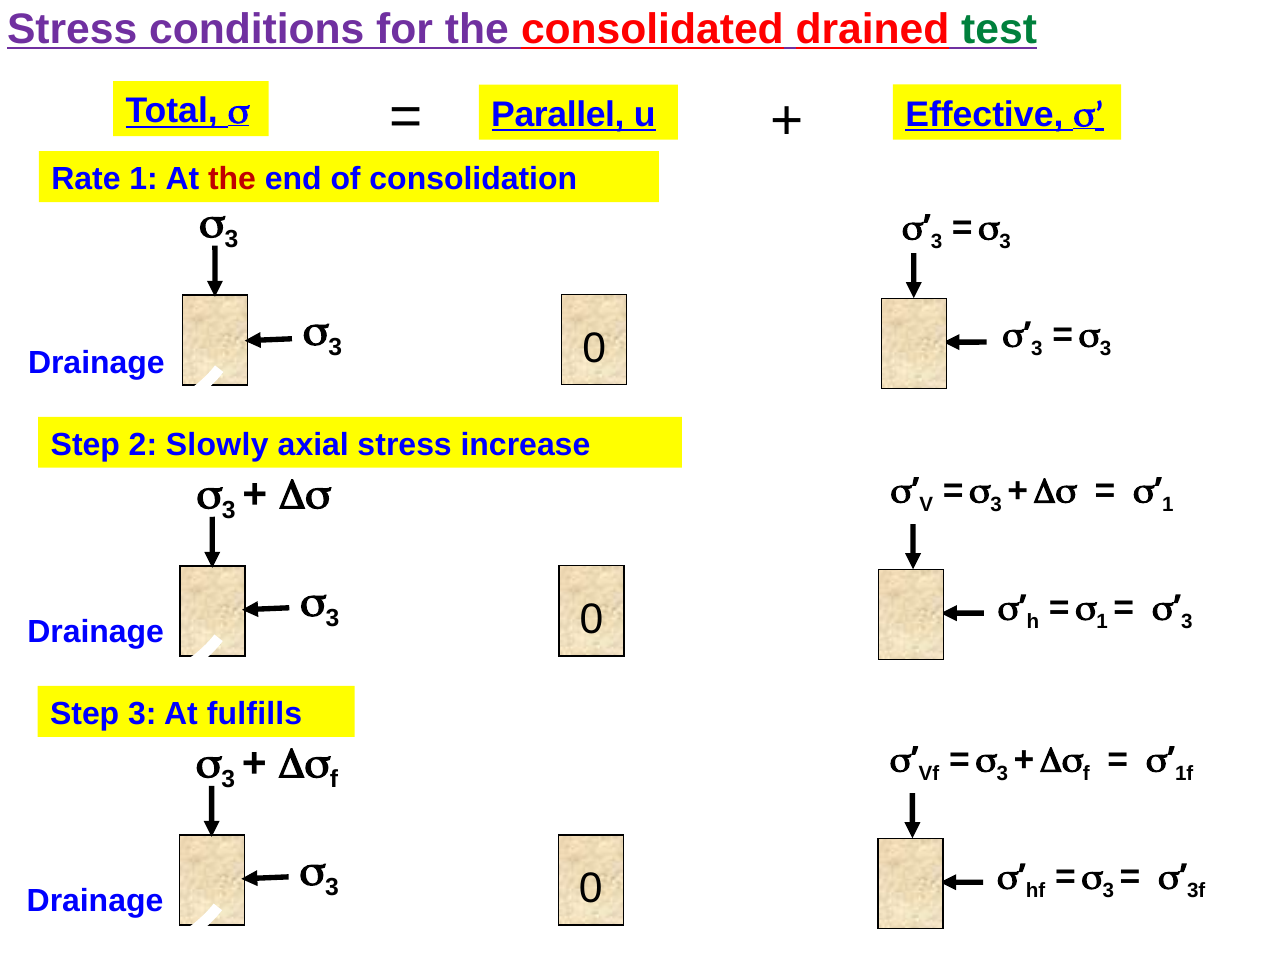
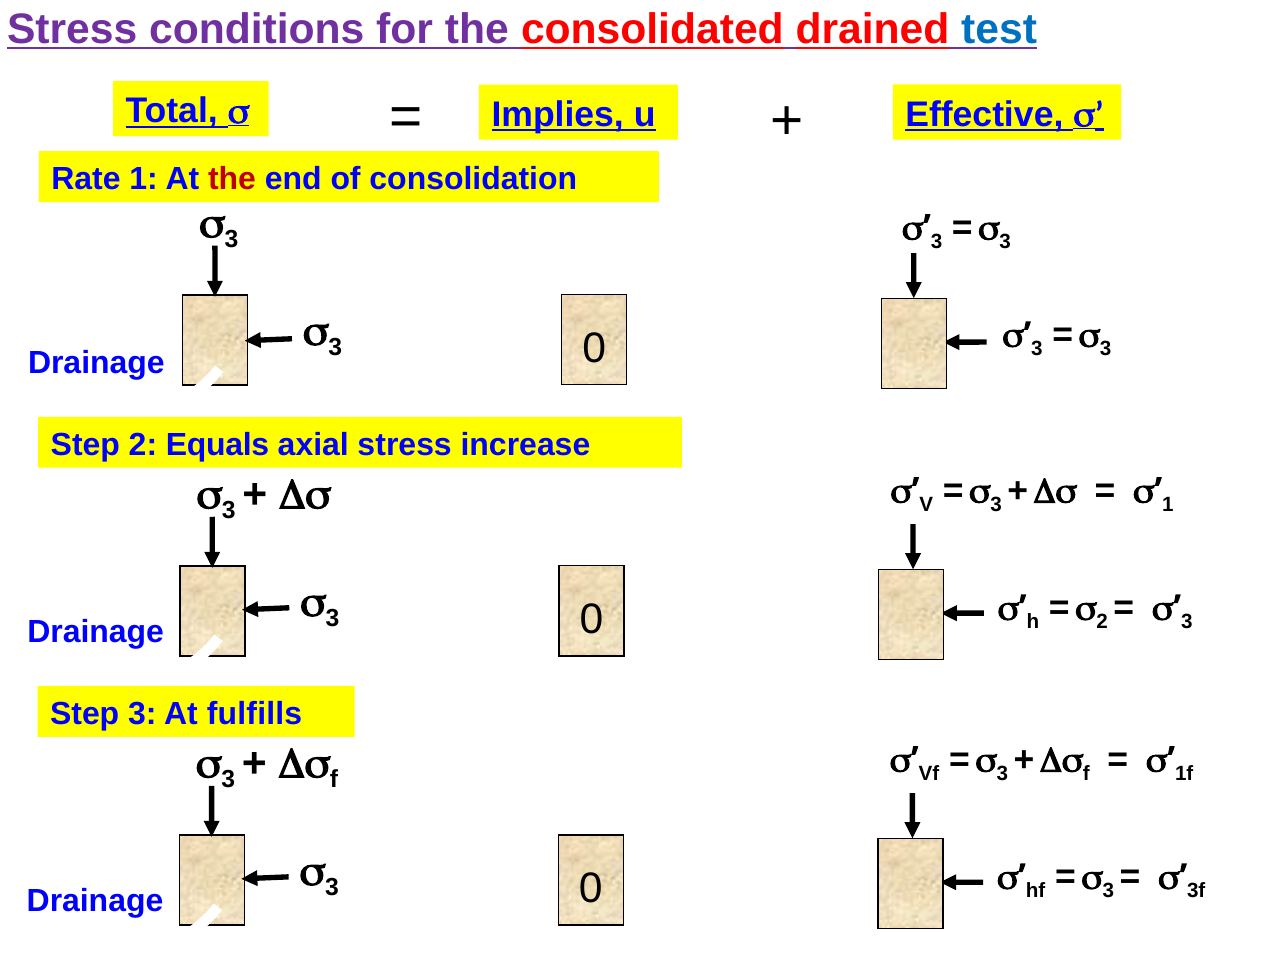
test colour: green -> blue (999, 29)
Parallel: Parallel -> Implies (558, 115)
Slowly: Slowly -> Equals (218, 445)
1: 1 -> 2 (1102, 622)
